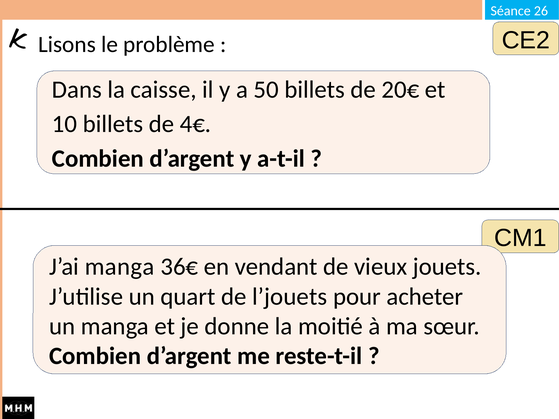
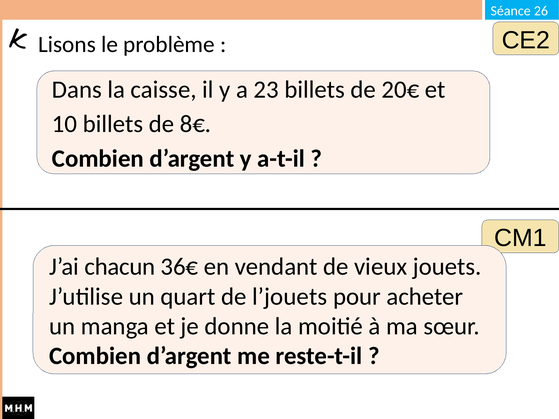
50: 50 -> 23 (266, 90)
4€: 4€ -> 8€ (195, 124)
J’ai manga: manga -> chacun (120, 267)
